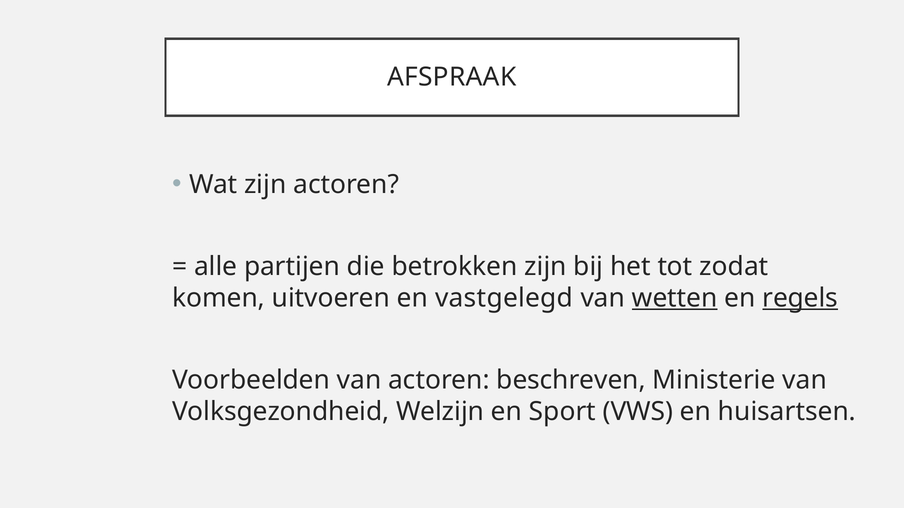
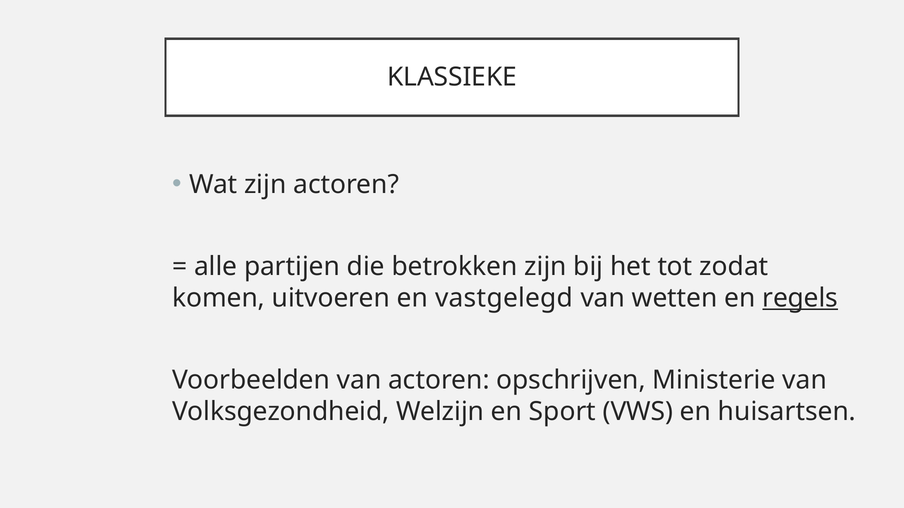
AFSPRAAK: AFSPRAAK -> KLASSIEKE (452, 77)
wetten underline: present -> none (675, 298)
beschreven: beschreven -> opschrijven (571, 380)
